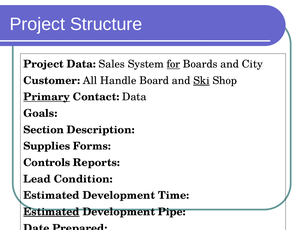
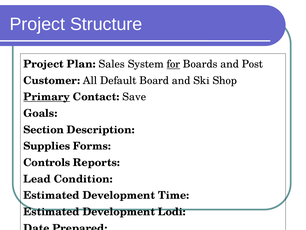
Project Data: Data -> Plan (81, 64)
City: City -> Post (252, 64)
Handle: Handle -> Default (118, 80)
Ski underline: present -> none (201, 80)
Contact Data: Data -> Save (134, 97)
Estimated underline: present -> none (52, 211)
Pipe: Pipe -> Lodi (172, 211)
